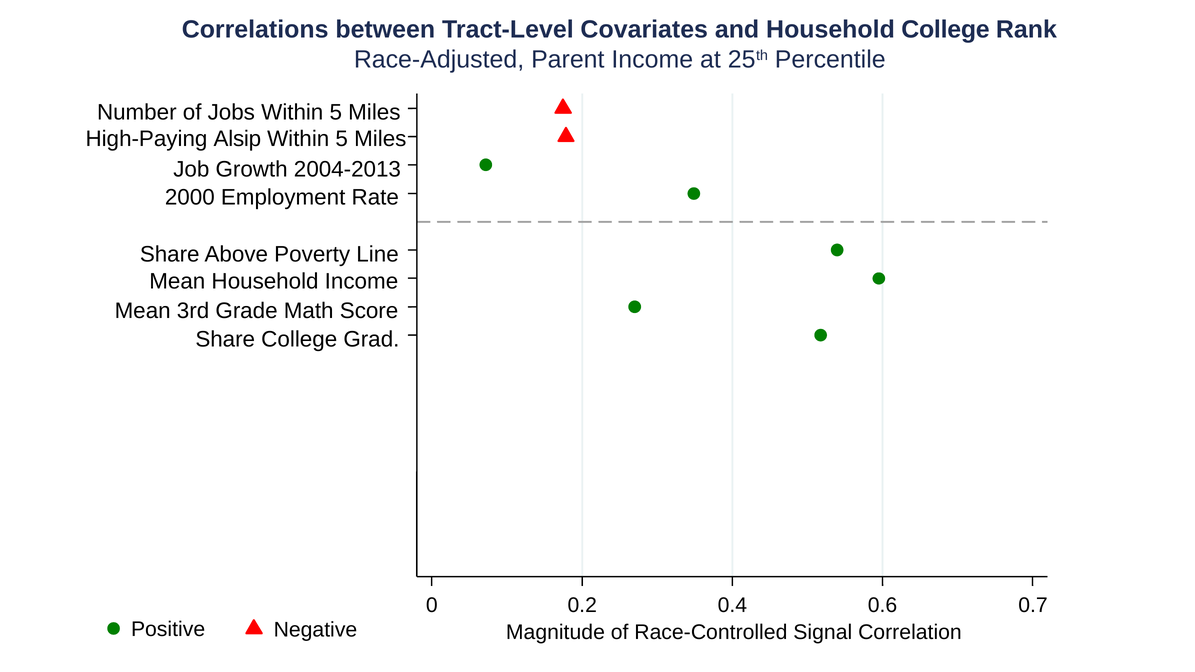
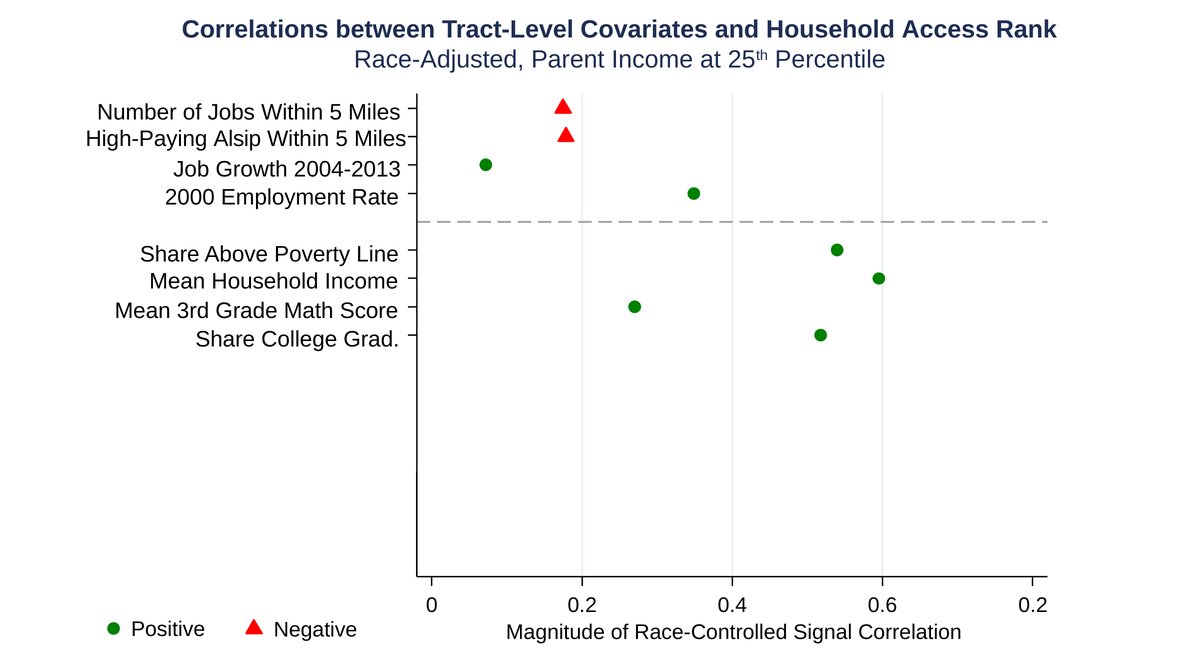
Household College: College -> Access (945, 30)
0.6 0.7: 0.7 -> 0.2 (1033, 605)
